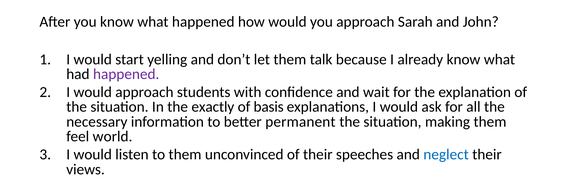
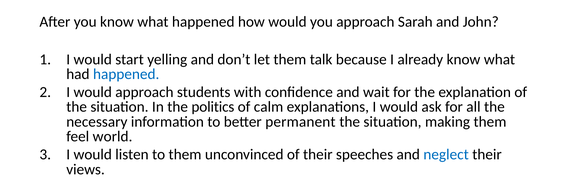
happened colour: purple -> blue (126, 74)
exactly: exactly -> politics (213, 107)
basis: basis -> calm (269, 107)
